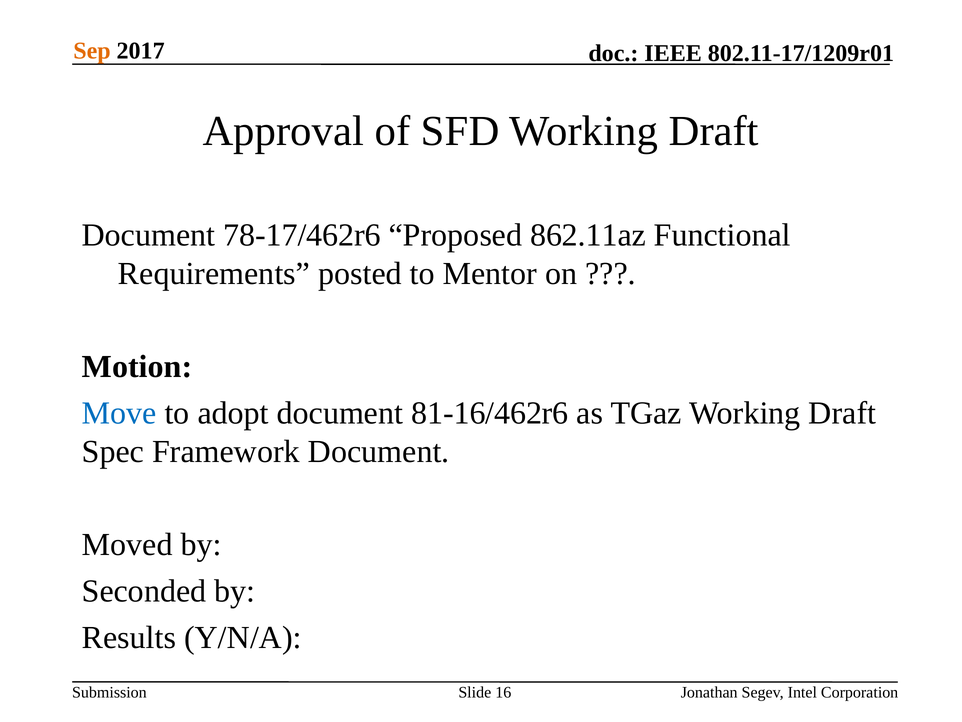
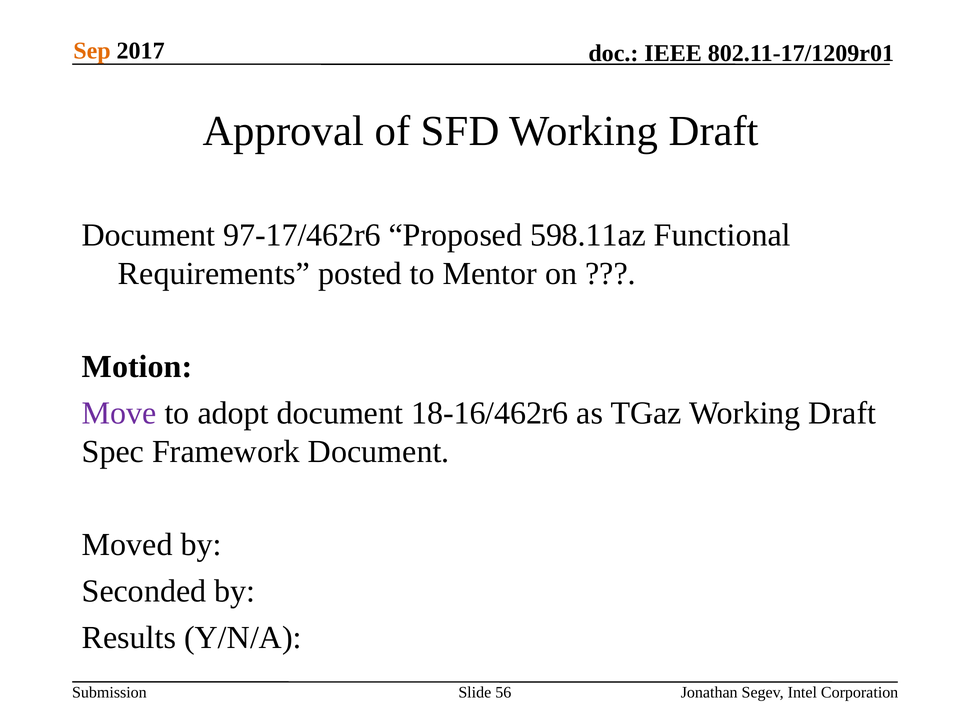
78-17/462r6: 78-17/462r6 -> 97-17/462r6 (302, 235)
862.11az: 862.11az -> 598.11az (588, 235)
Move colour: blue -> purple (119, 413)
81-16/462r6: 81-16/462r6 -> 18-16/462r6 (490, 413)
16: 16 -> 56 (503, 692)
